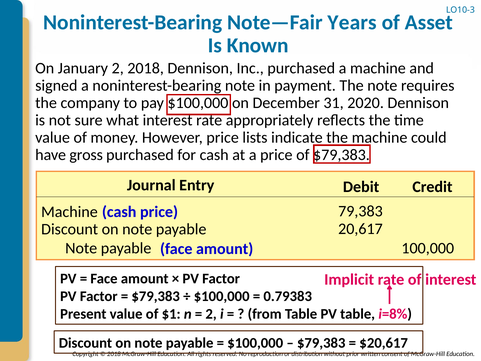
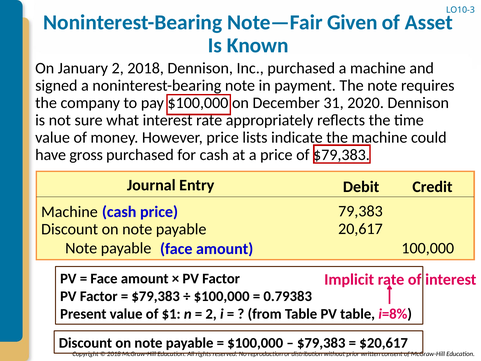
Years: Years -> Given (352, 22)
